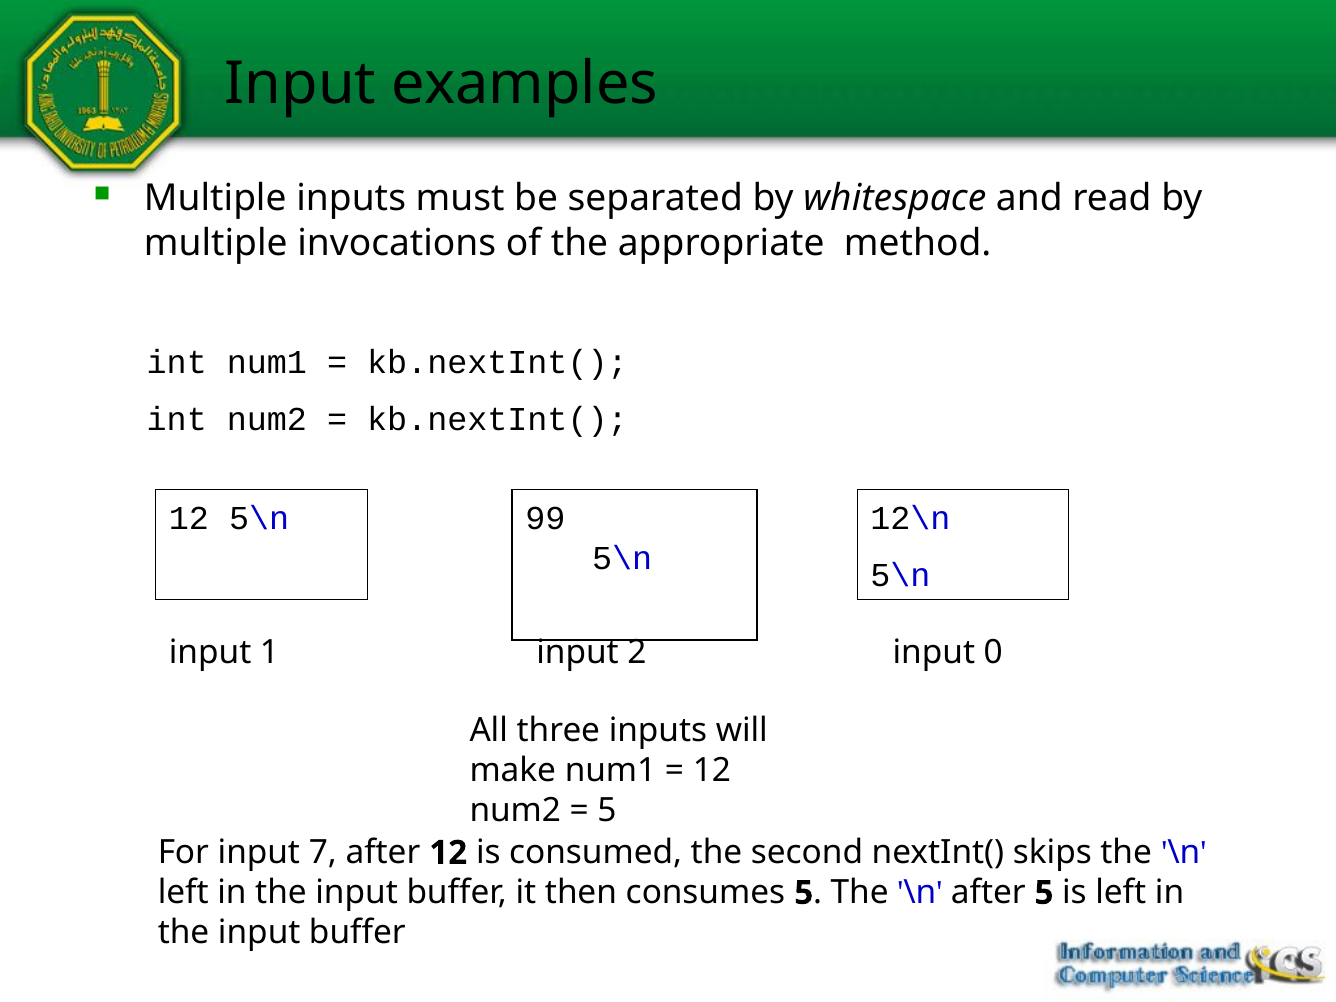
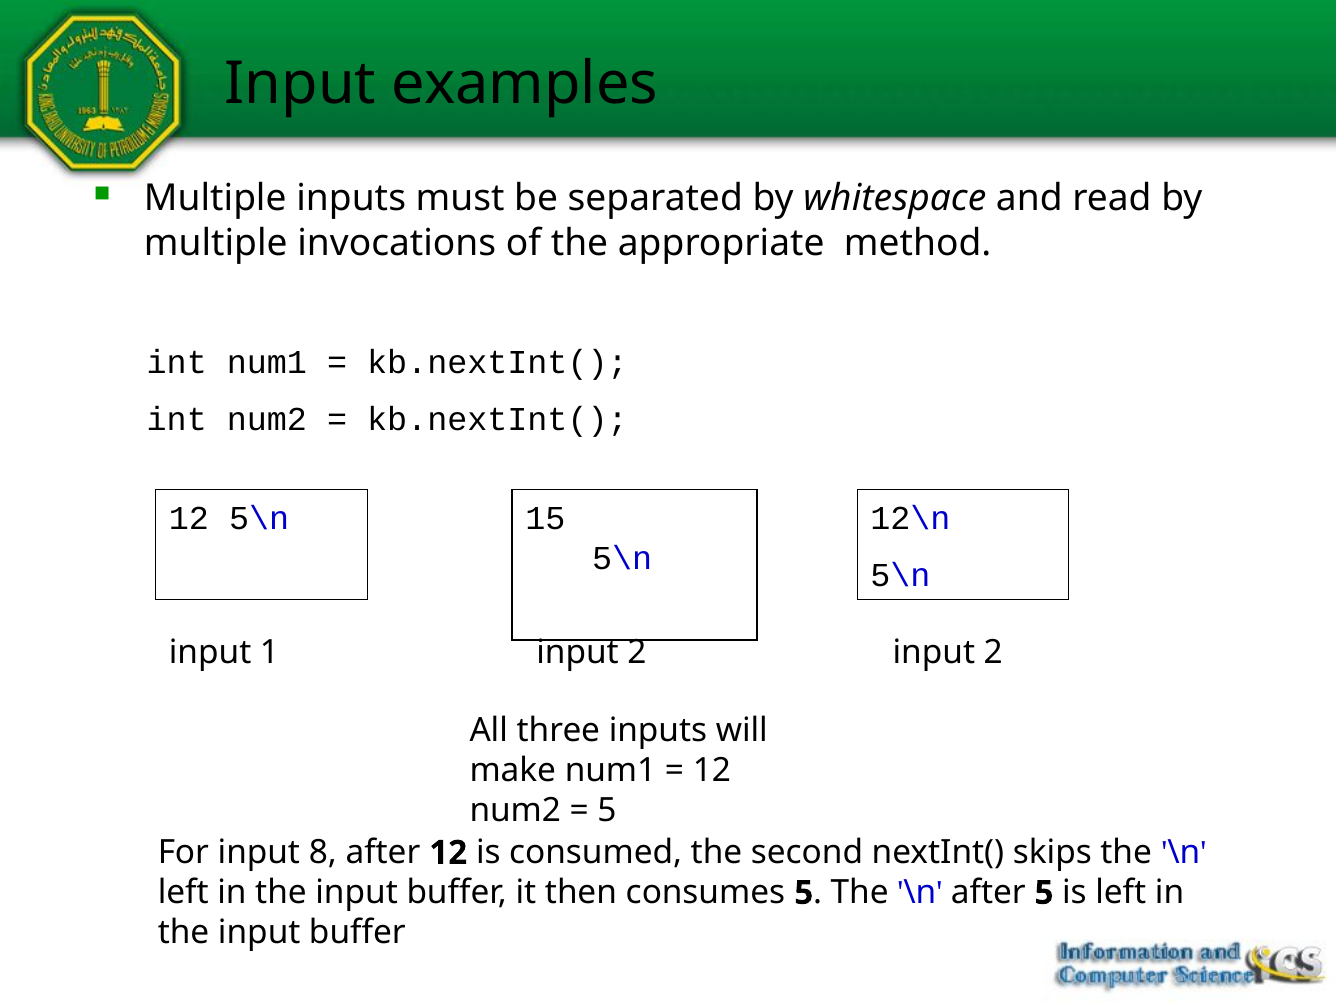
99: 99 -> 15 (545, 519)
2 input 0: 0 -> 2 (993, 652)
7: 7 -> 8 (323, 853)
